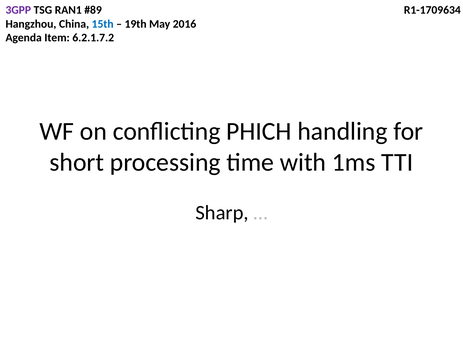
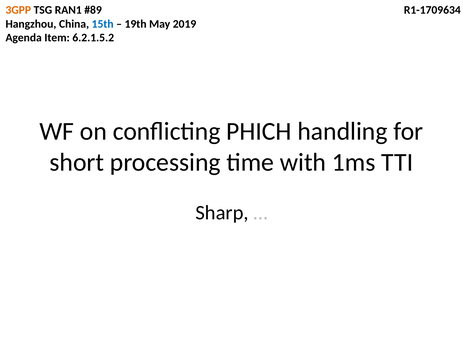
3GPP colour: purple -> orange (18, 10)
2016: 2016 -> 2019 (185, 24)
6.2.1.7.2: 6.2.1.7.2 -> 6.2.1.5.2 (93, 38)
